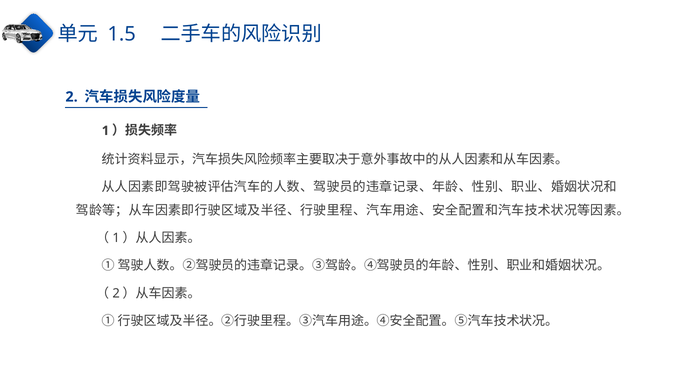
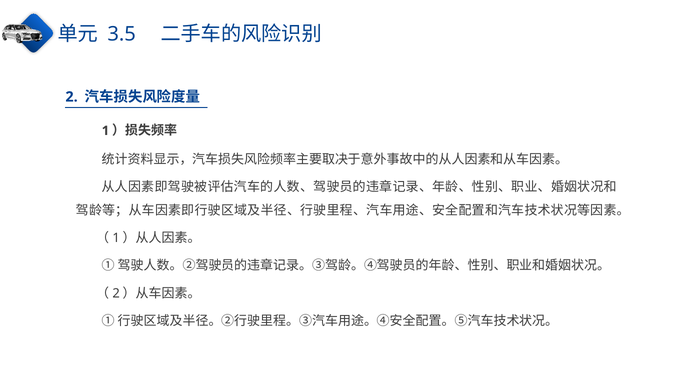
1.5: 1.5 -> 3.5 (122, 34)
